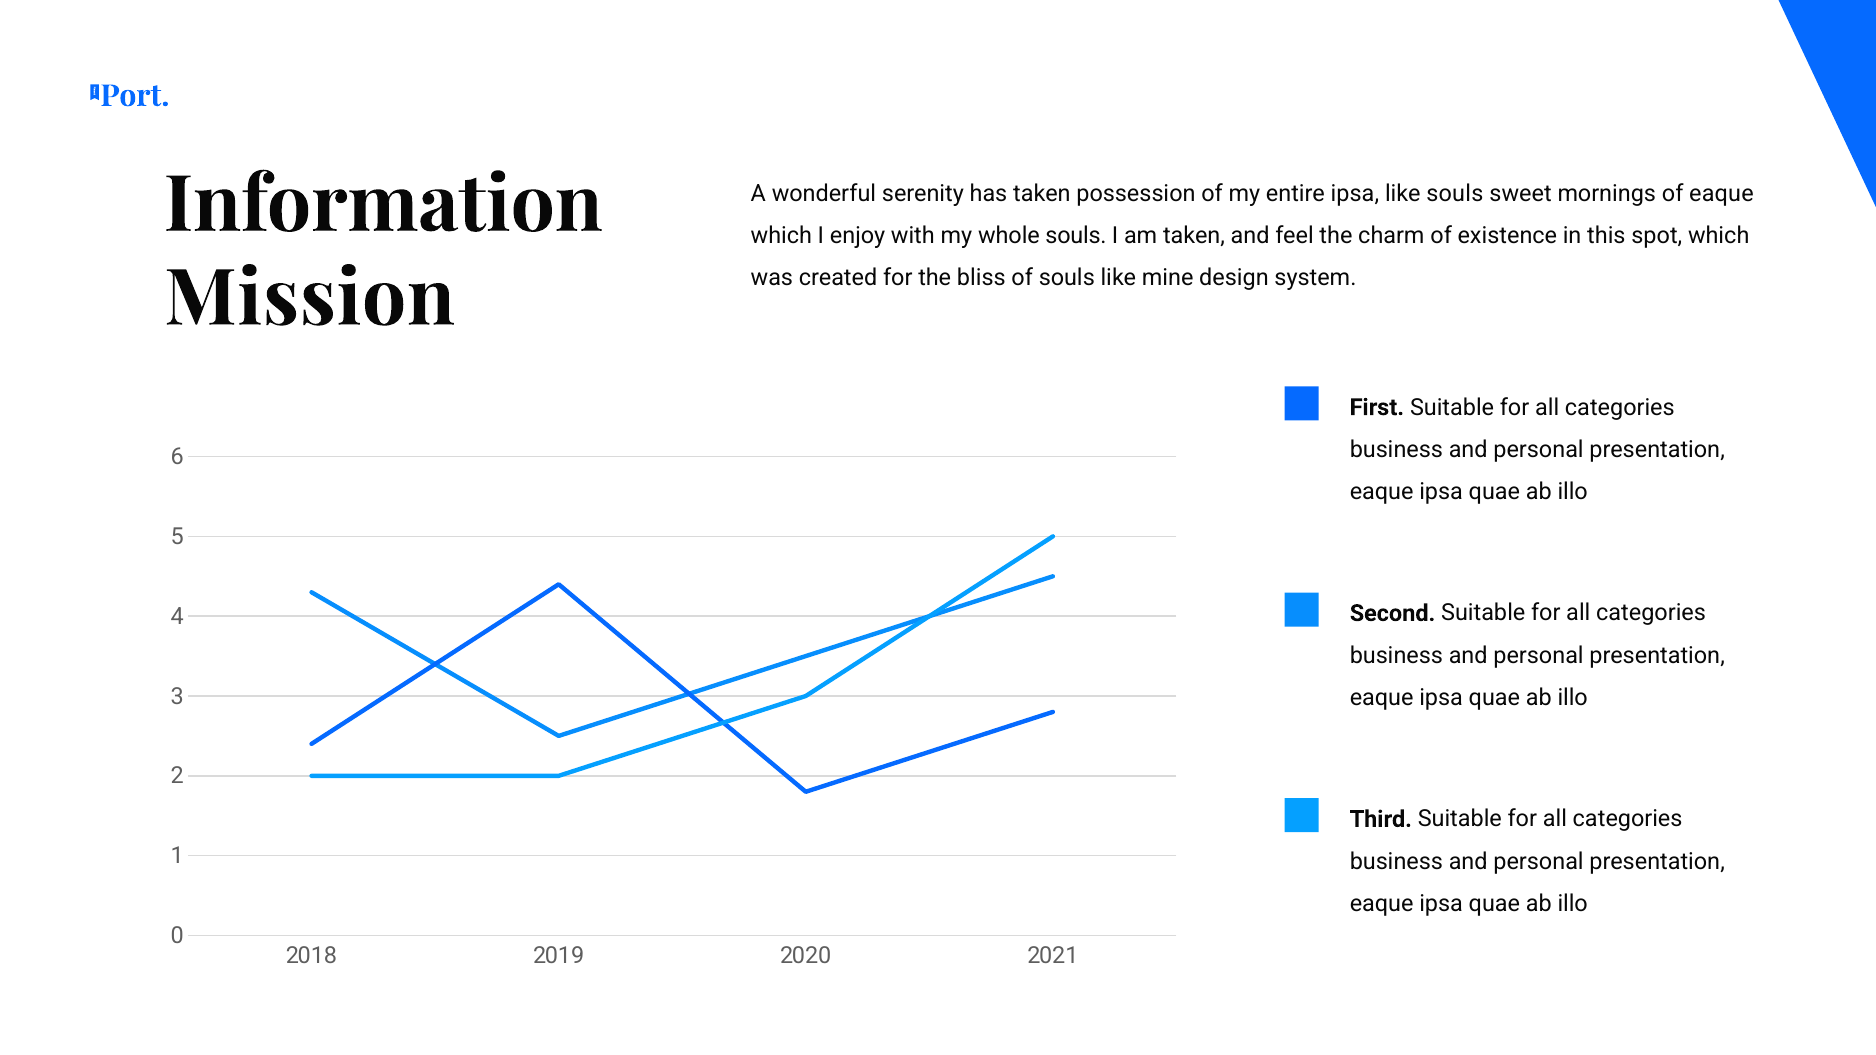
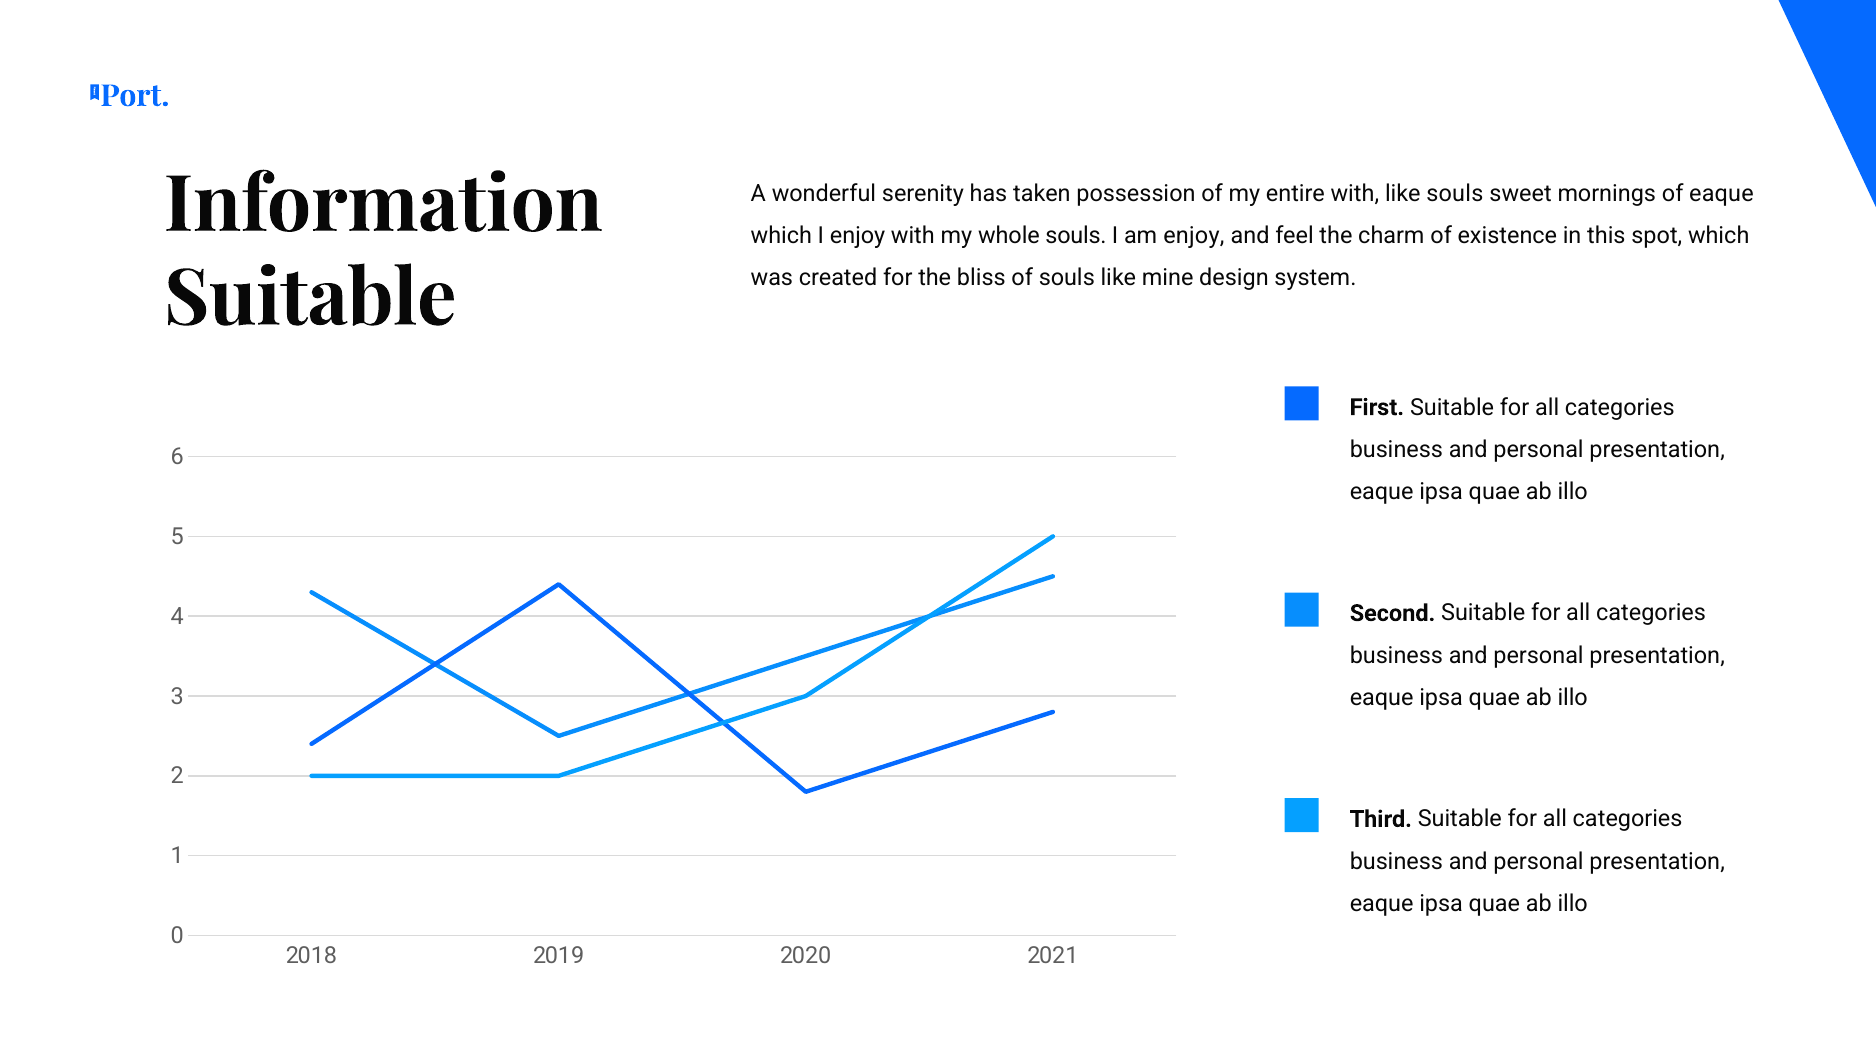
entire ipsa: ipsa -> with (1355, 194)
am taken: taken -> enjoy (1194, 236)
Mission: Mission -> Suitable (310, 299)
